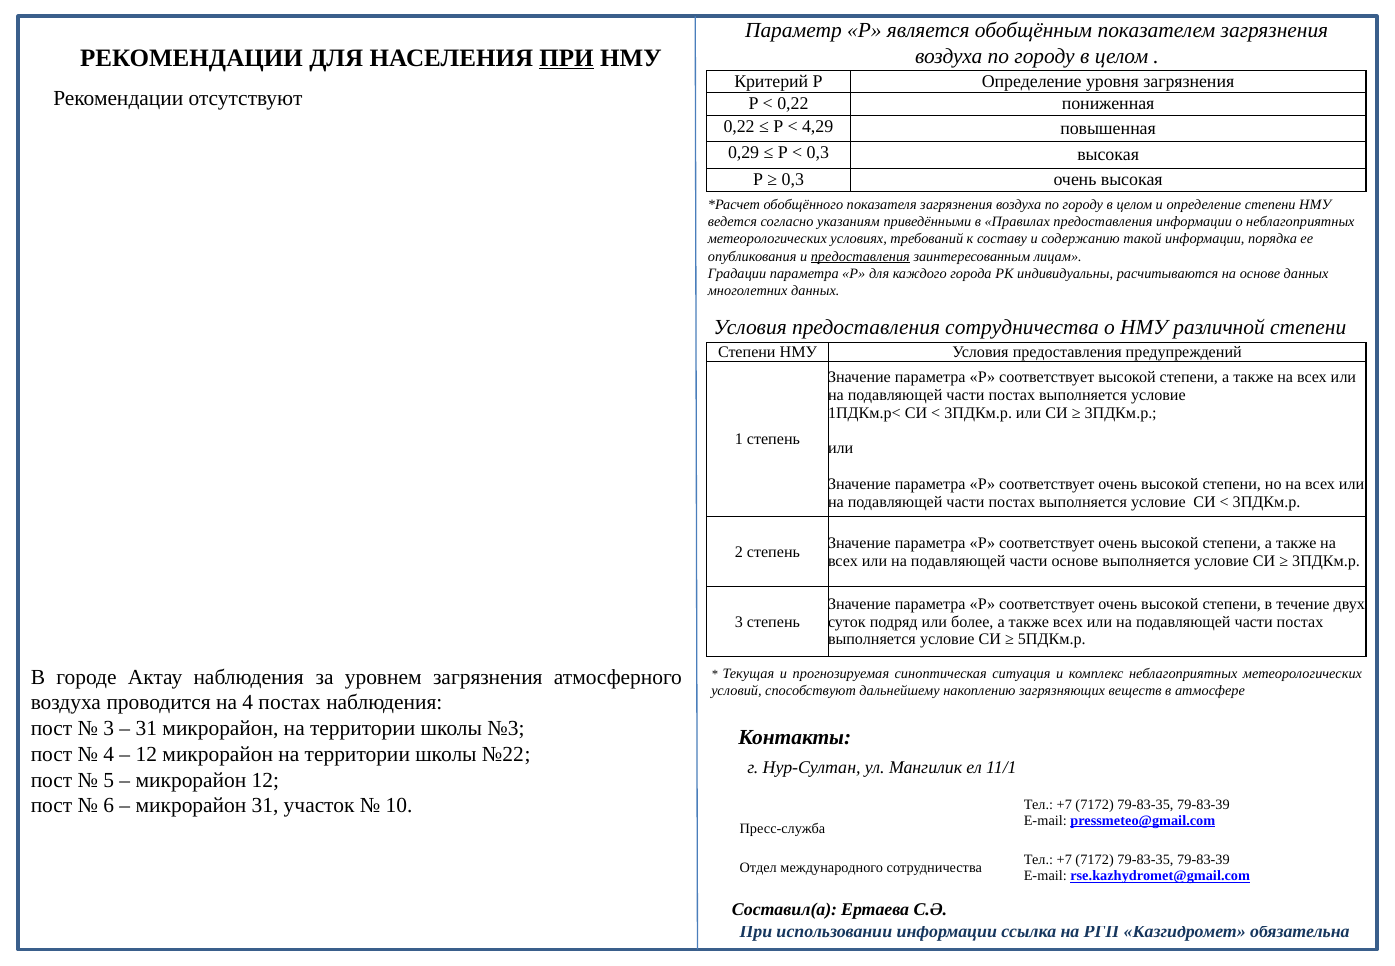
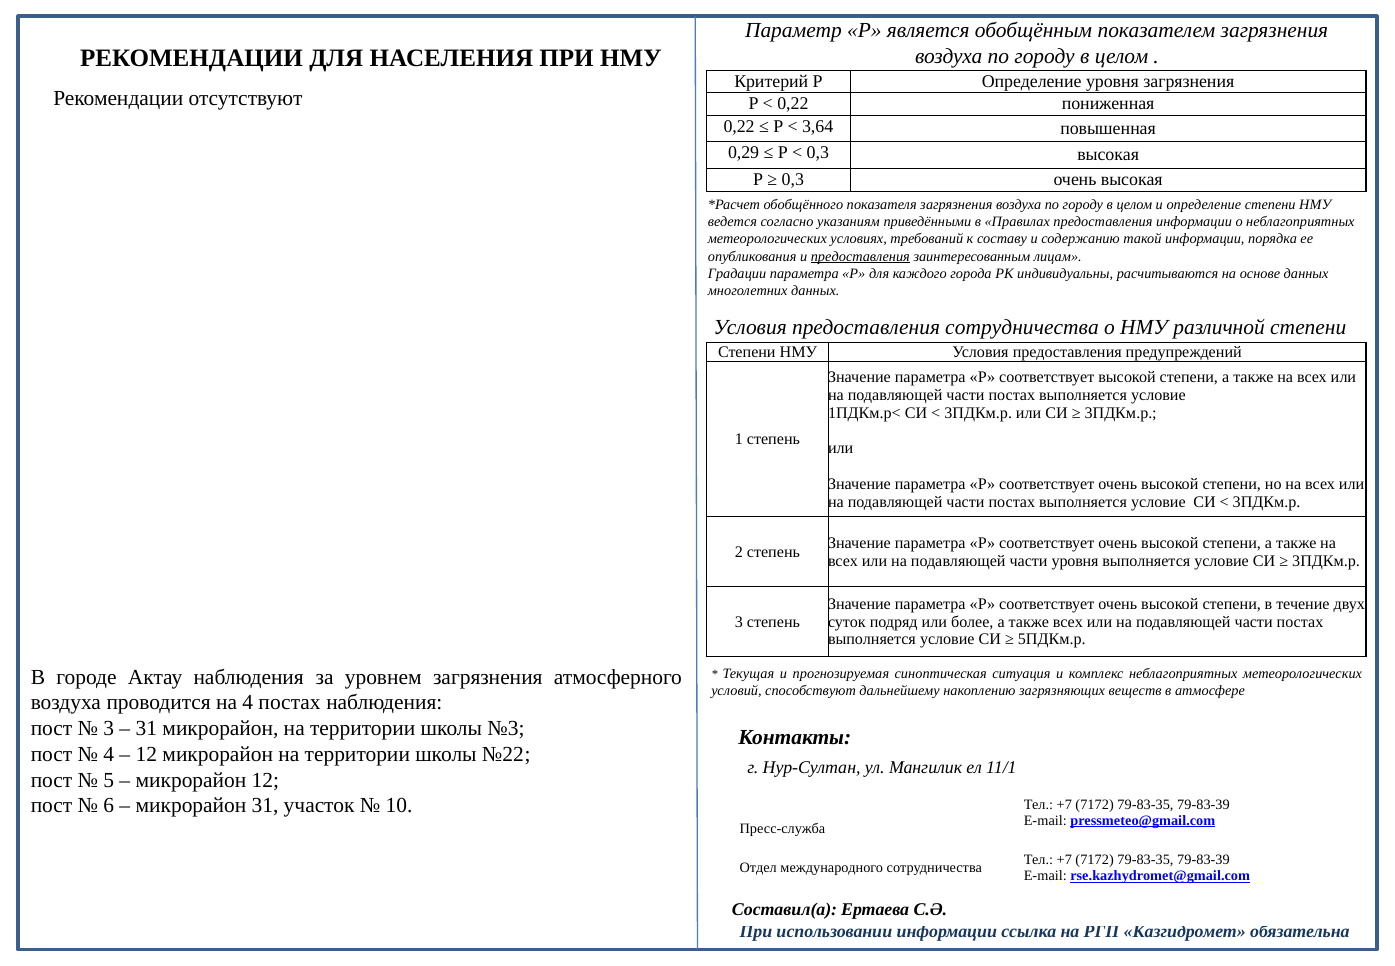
ПРИ underline: present -> none (567, 58)
4,29: 4,29 -> 3,64 (818, 127)
части основе: основе -> уровня (1075, 561)
